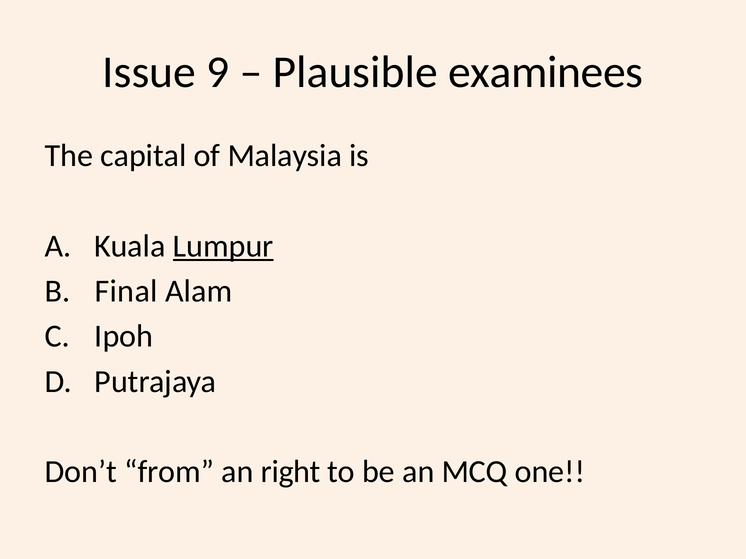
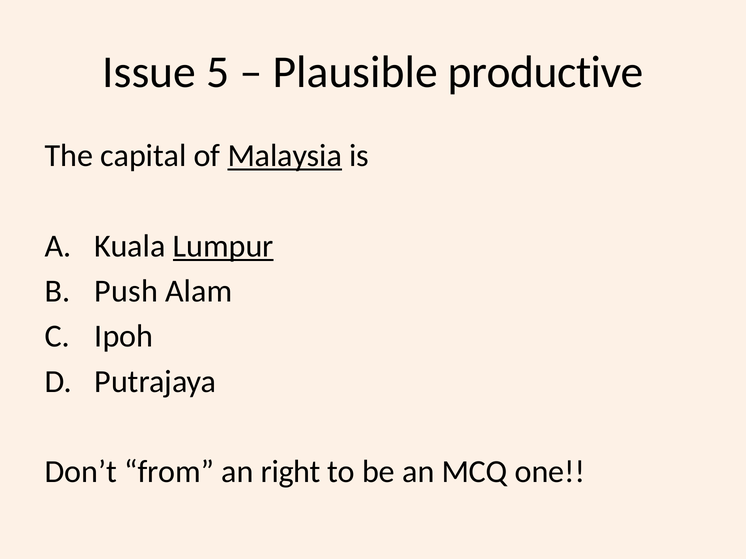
9: 9 -> 5 (218, 72)
examinees: examinees -> productive (546, 72)
Malaysia underline: none -> present (285, 156)
Final: Final -> Push (126, 291)
